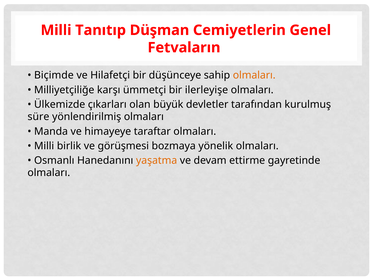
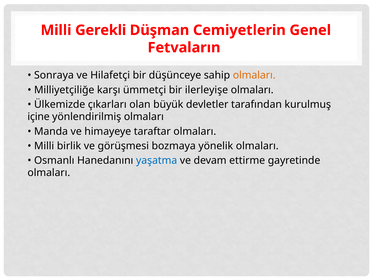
Tanıtıp: Tanıtıp -> Gerekli (101, 30)
Biçimde: Biçimde -> Sonraya (54, 75)
süre: süre -> içine (39, 117)
yaşatma colour: orange -> blue (157, 160)
